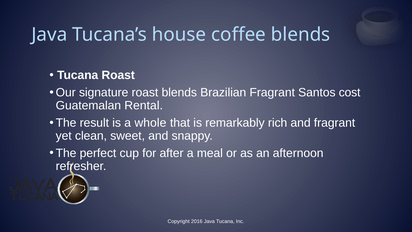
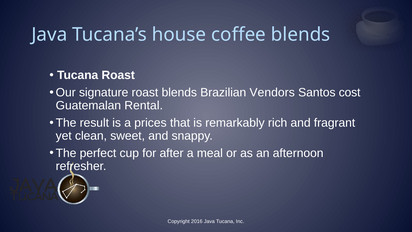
Brazilian Fragrant: Fragrant -> Vendors (272, 92)
whole: whole -> prices (150, 123)
